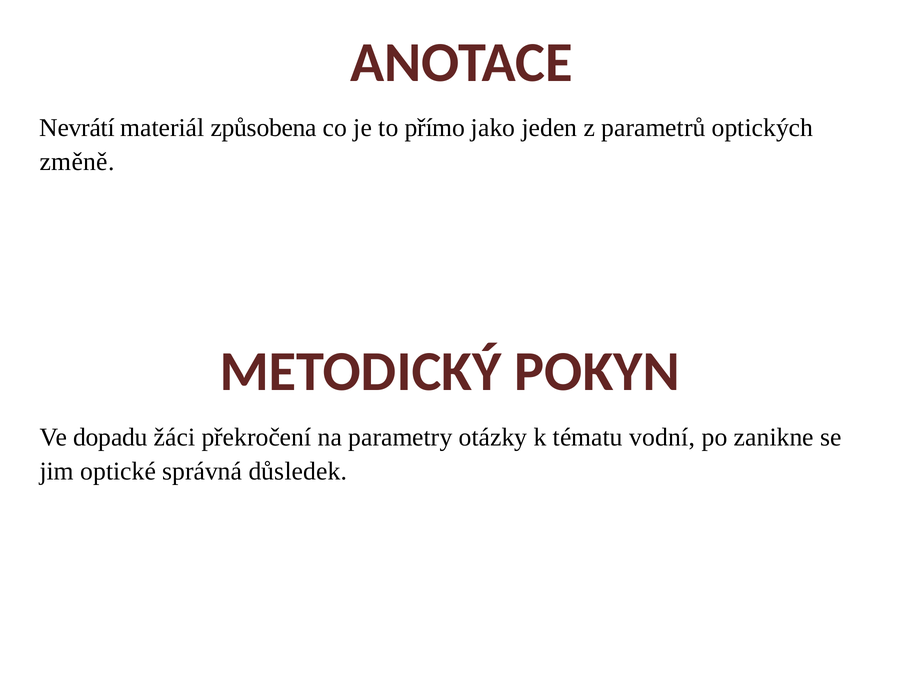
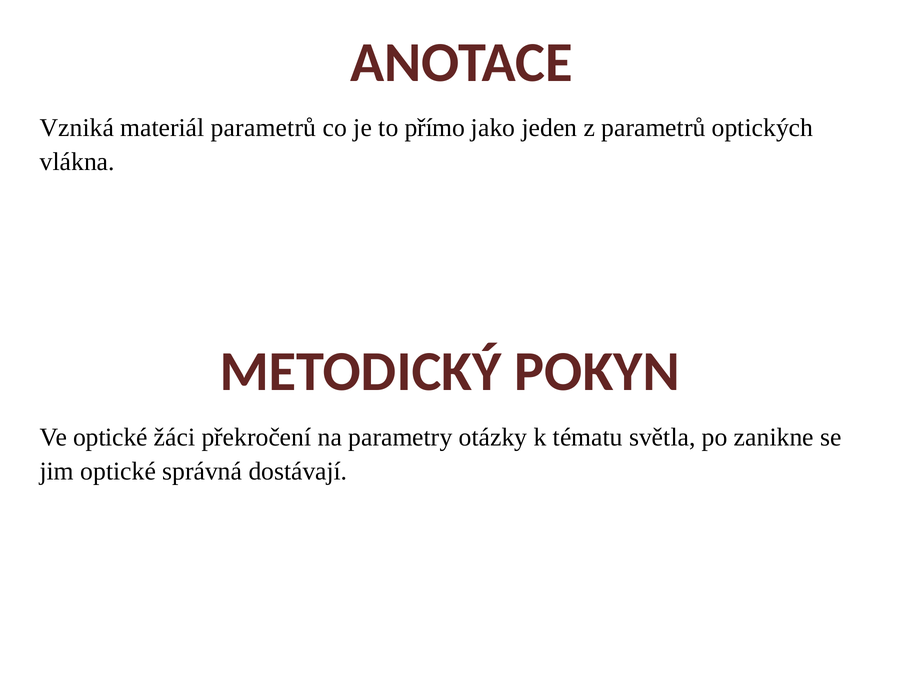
Nevrátí: Nevrátí -> Vzniká (77, 128)
materiál způsobena: způsobena -> parametrů (264, 128)
změně: změně -> vlákna (77, 162)
Ve dopadu: dopadu -> optické (110, 437)
vodní: vodní -> světla (662, 437)
důsledek: důsledek -> dostávají (298, 471)
